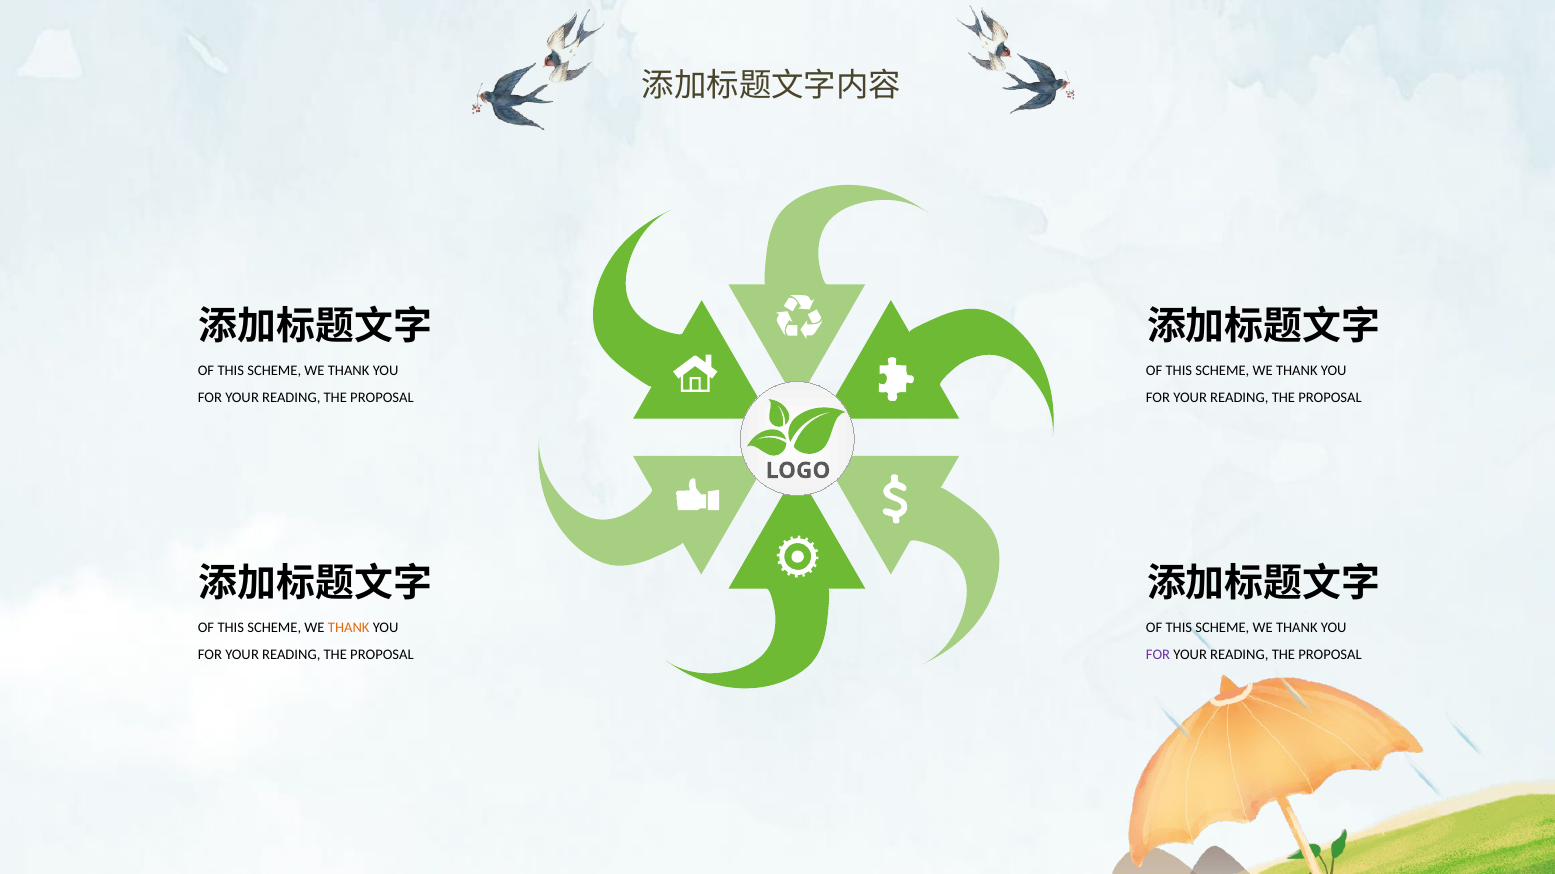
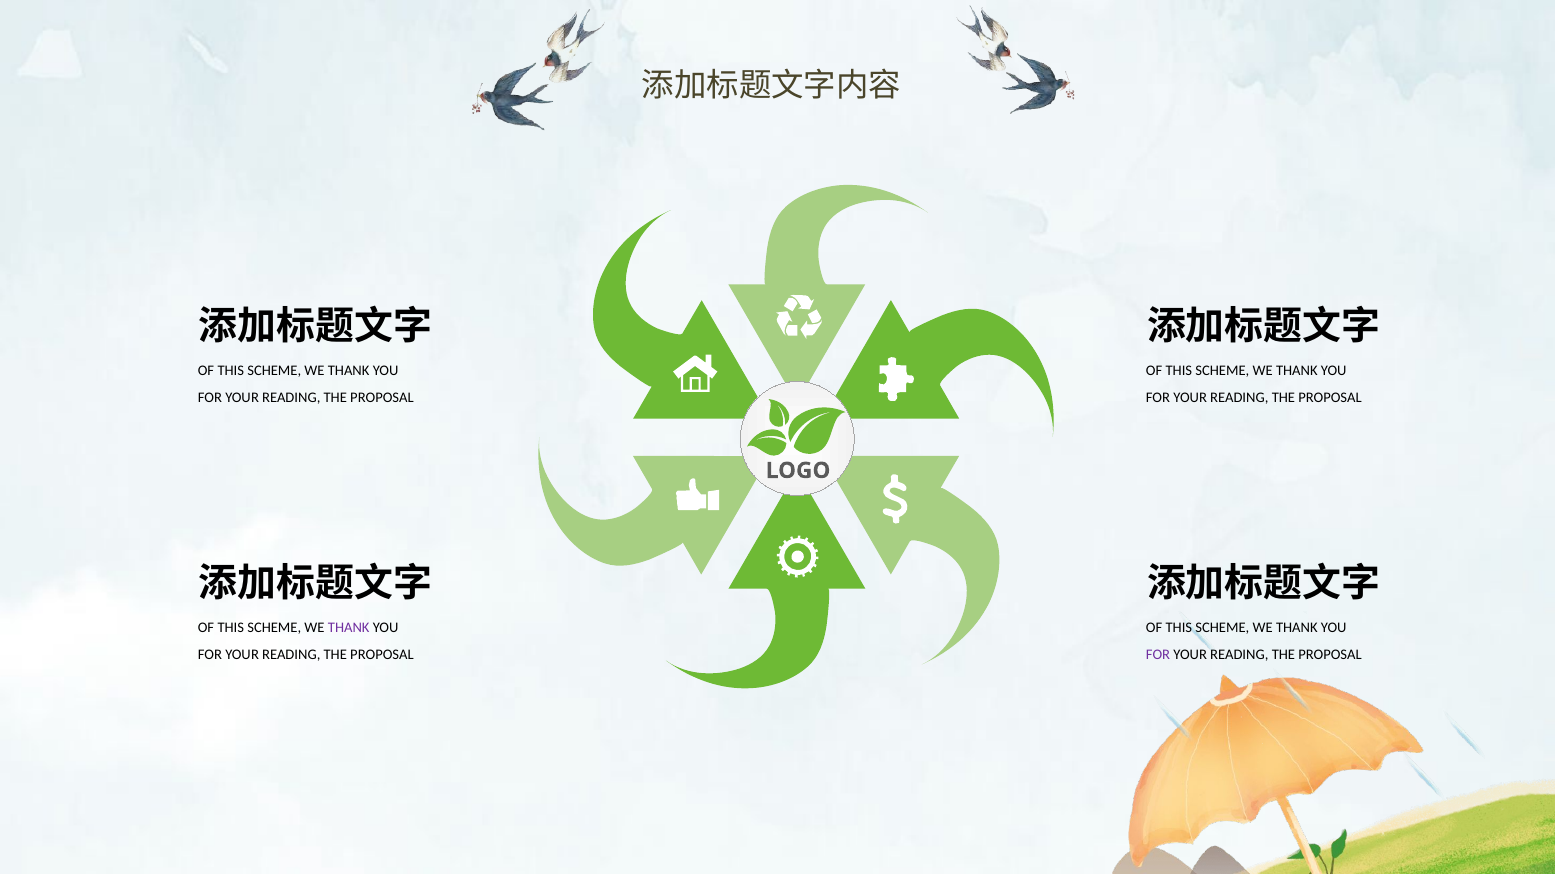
THANK colour: orange -> purple (349, 628)
